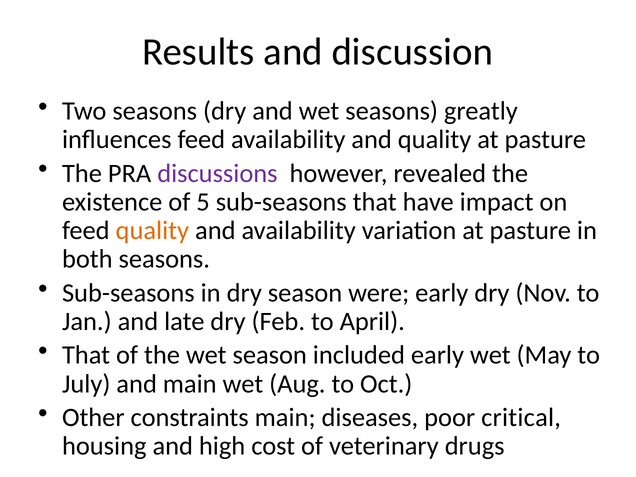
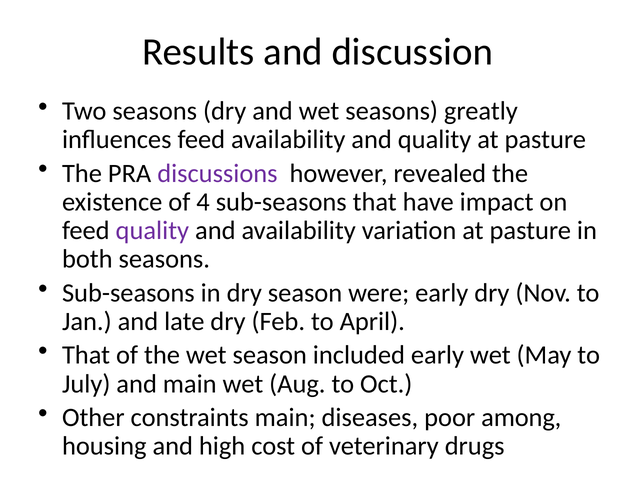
5: 5 -> 4 (203, 202)
quality colour: orange -> purple (152, 231)
critical: critical -> among (521, 418)
